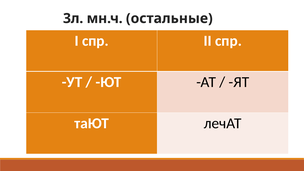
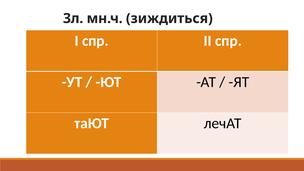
остальные: остальные -> зиждиться (169, 18)
